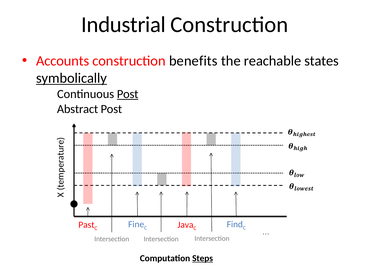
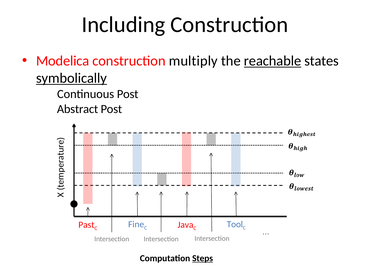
Industrial: Industrial -> Including (123, 25)
Accounts: Accounts -> Modelica (63, 61)
benefits: benefits -> multiply (193, 61)
reachable underline: none -> present (273, 61)
Post underline: present -> none (128, 94)
Find: Find -> Tool (235, 224)
